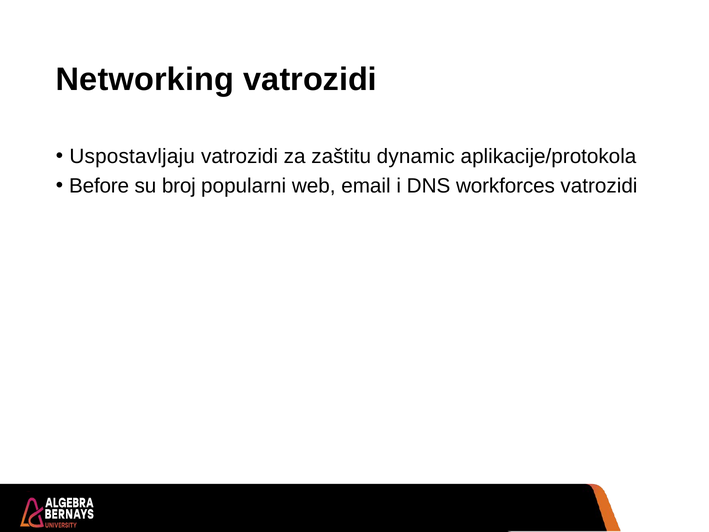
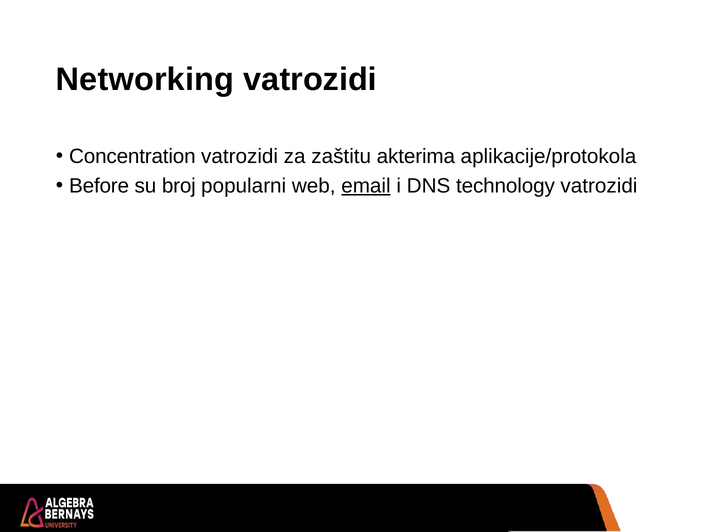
Uspostavljaju: Uspostavljaju -> Concentration (132, 156)
dynamic: dynamic -> akterima (416, 156)
email underline: none -> present (366, 186)
workforces: workforces -> technology (505, 186)
